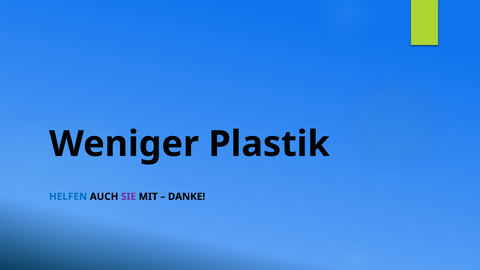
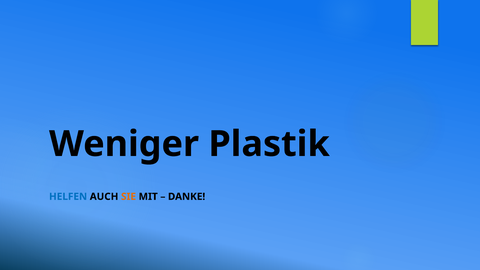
SIE colour: purple -> orange (129, 197)
